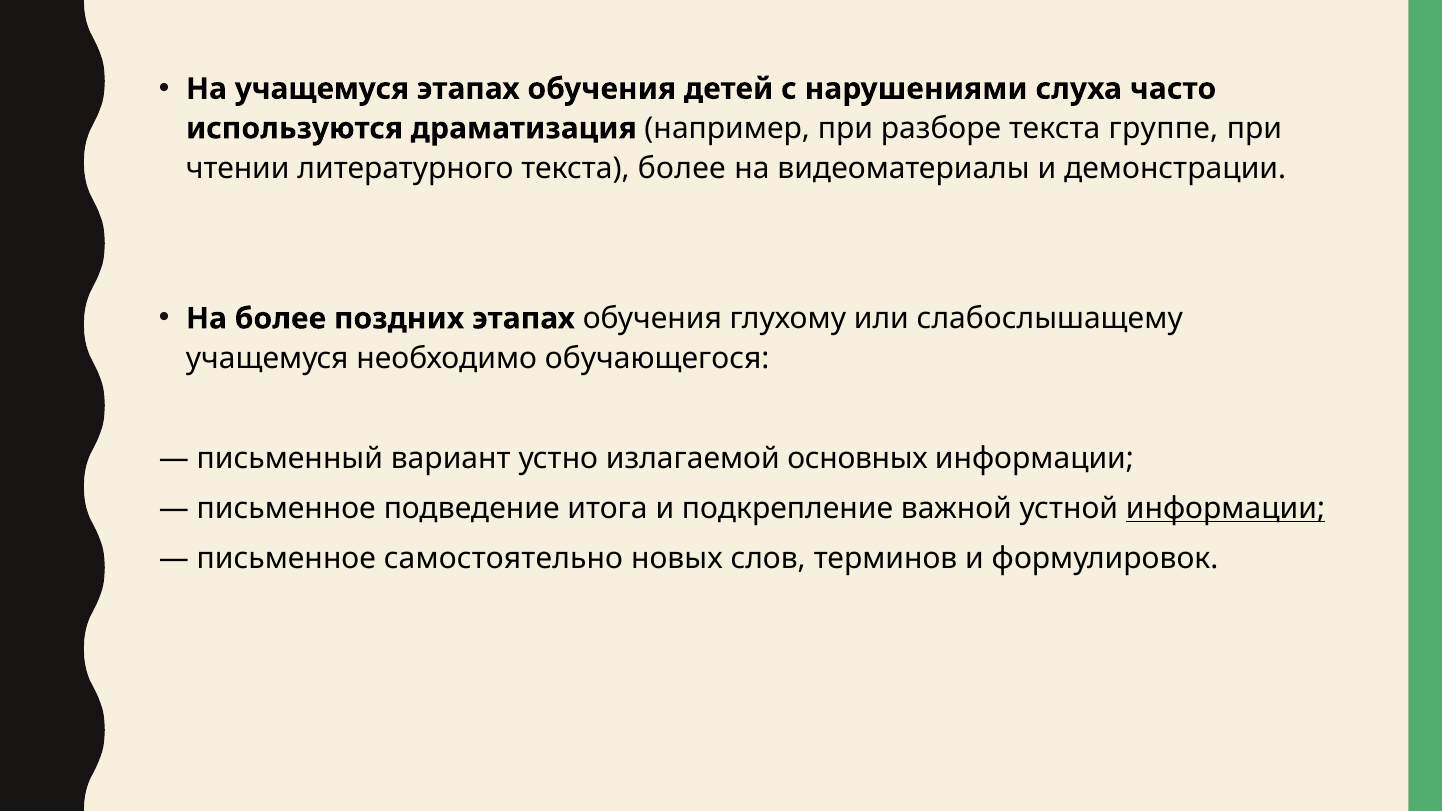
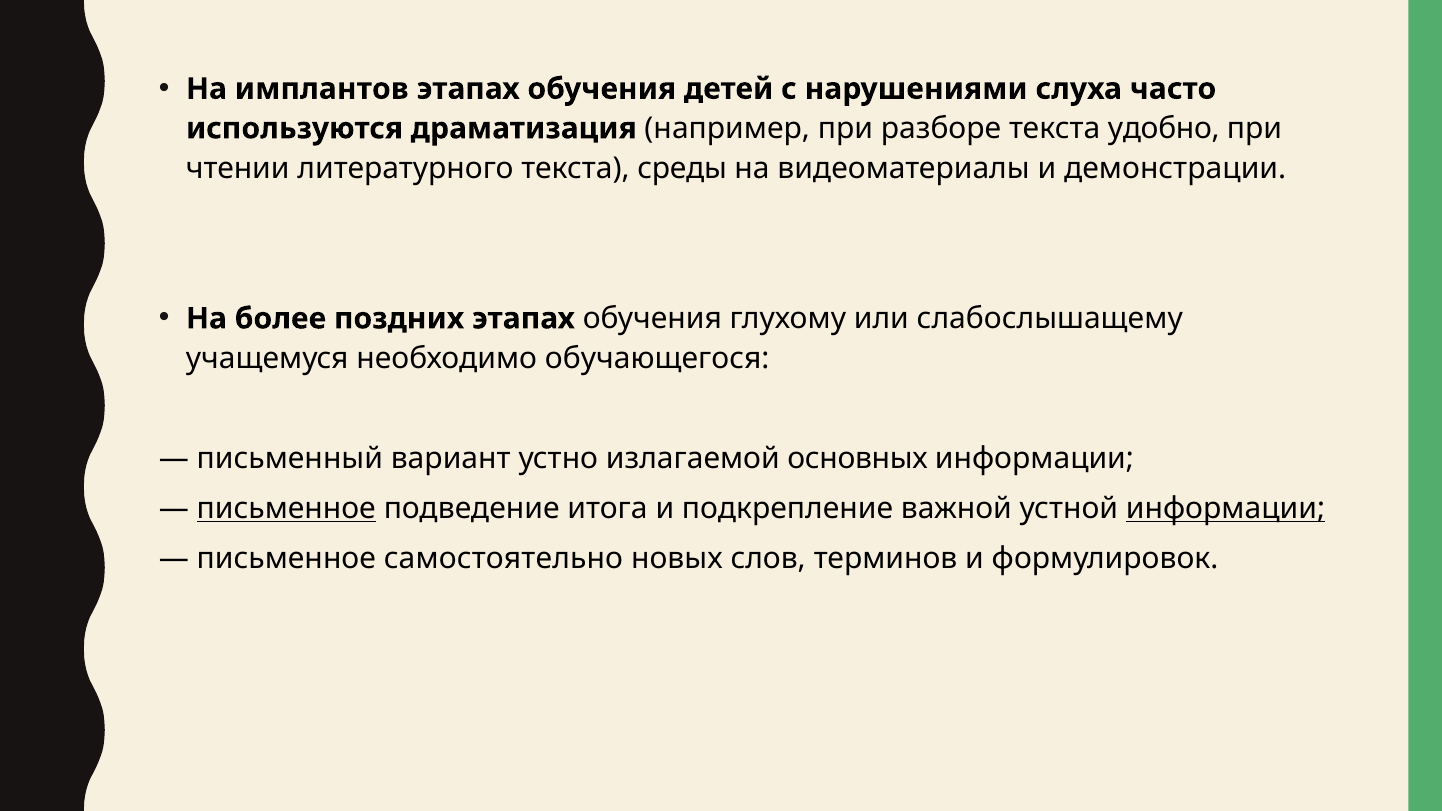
На учащемуся: учащемуся -> имплантов (322, 89)
группе: группе -> удобно (1164, 129)
текста более: более -> среды (682, 168)
письменное underline: none -> present (286, 509)
